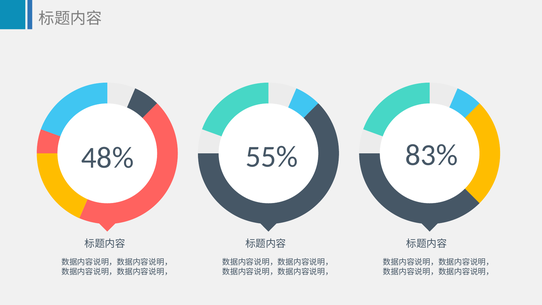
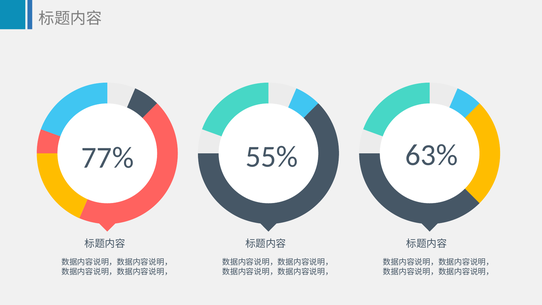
48%: 48% -> 77% (108, 158)
83%: 83% -> 63% (432, 155)
